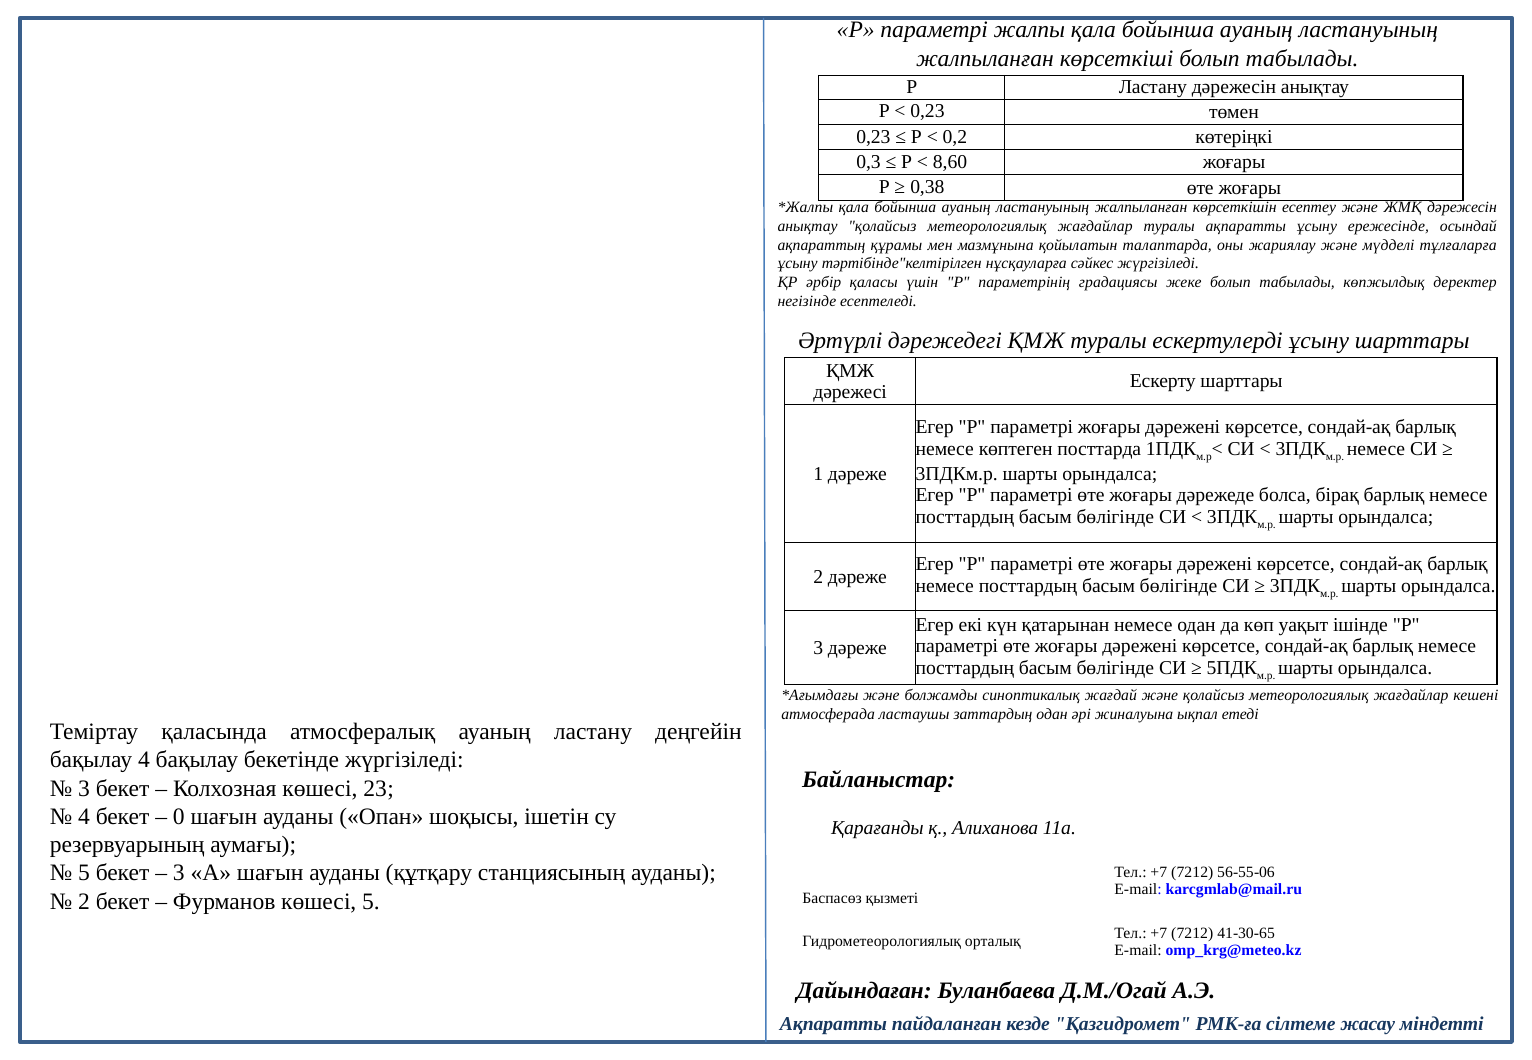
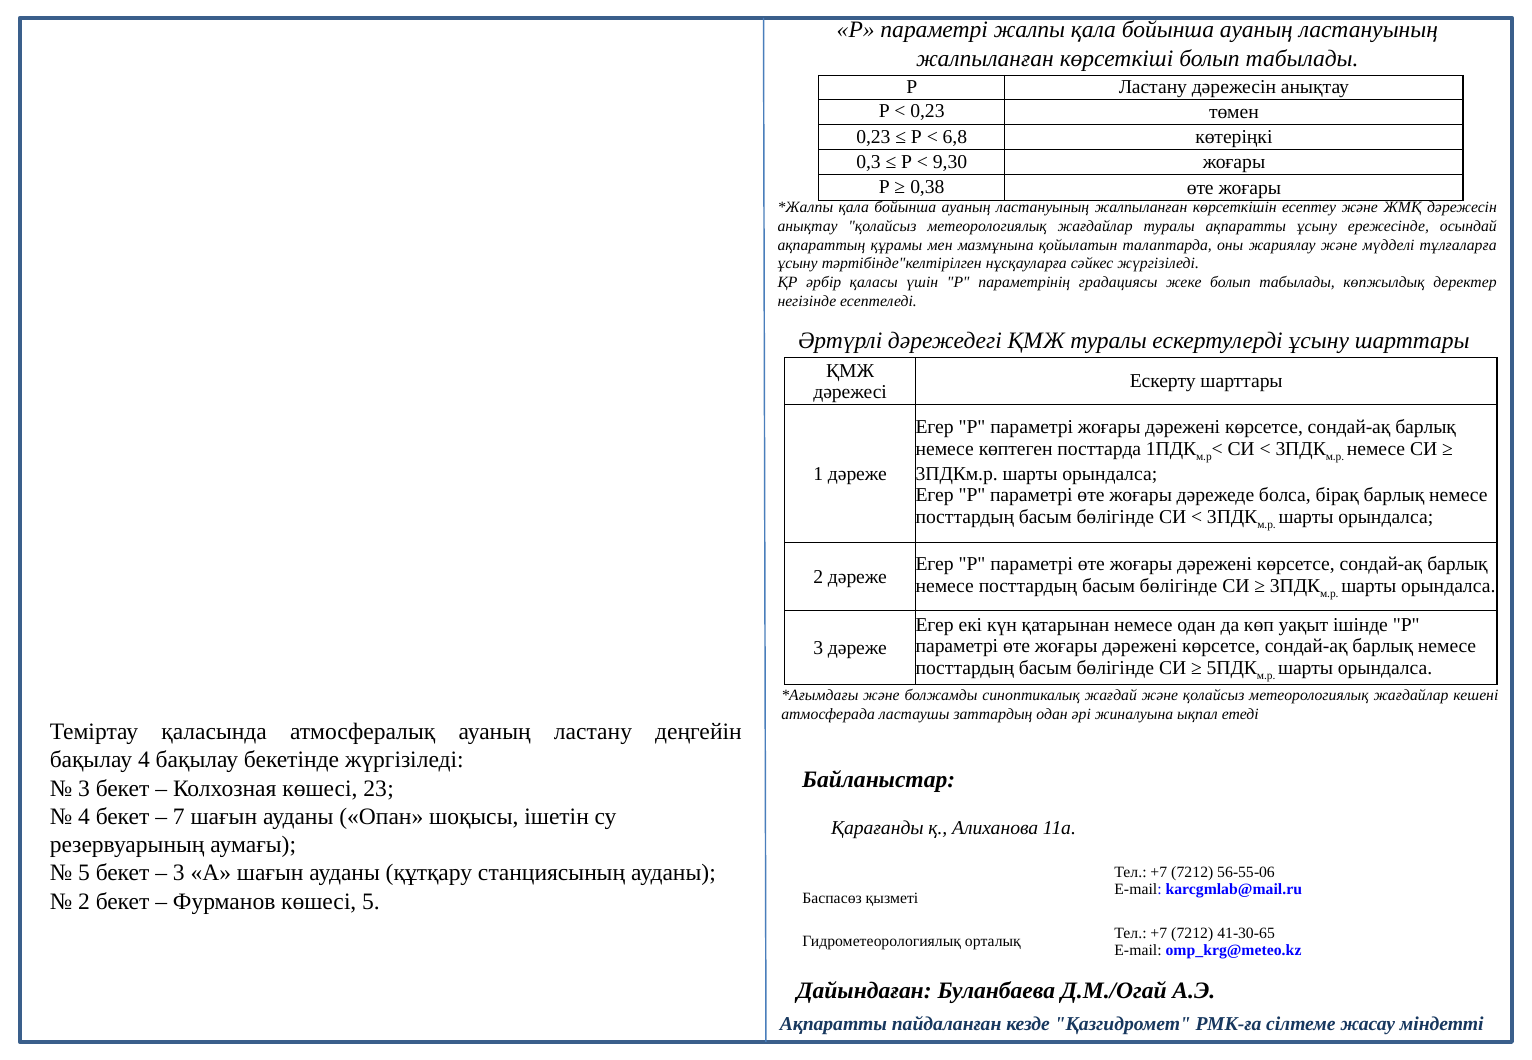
0,2: 0,2 -> 6,8 (955, 137)
8,60: 8,60 -> 9,30 (950, 162)
0: 0 -> 7 (179, 817)
